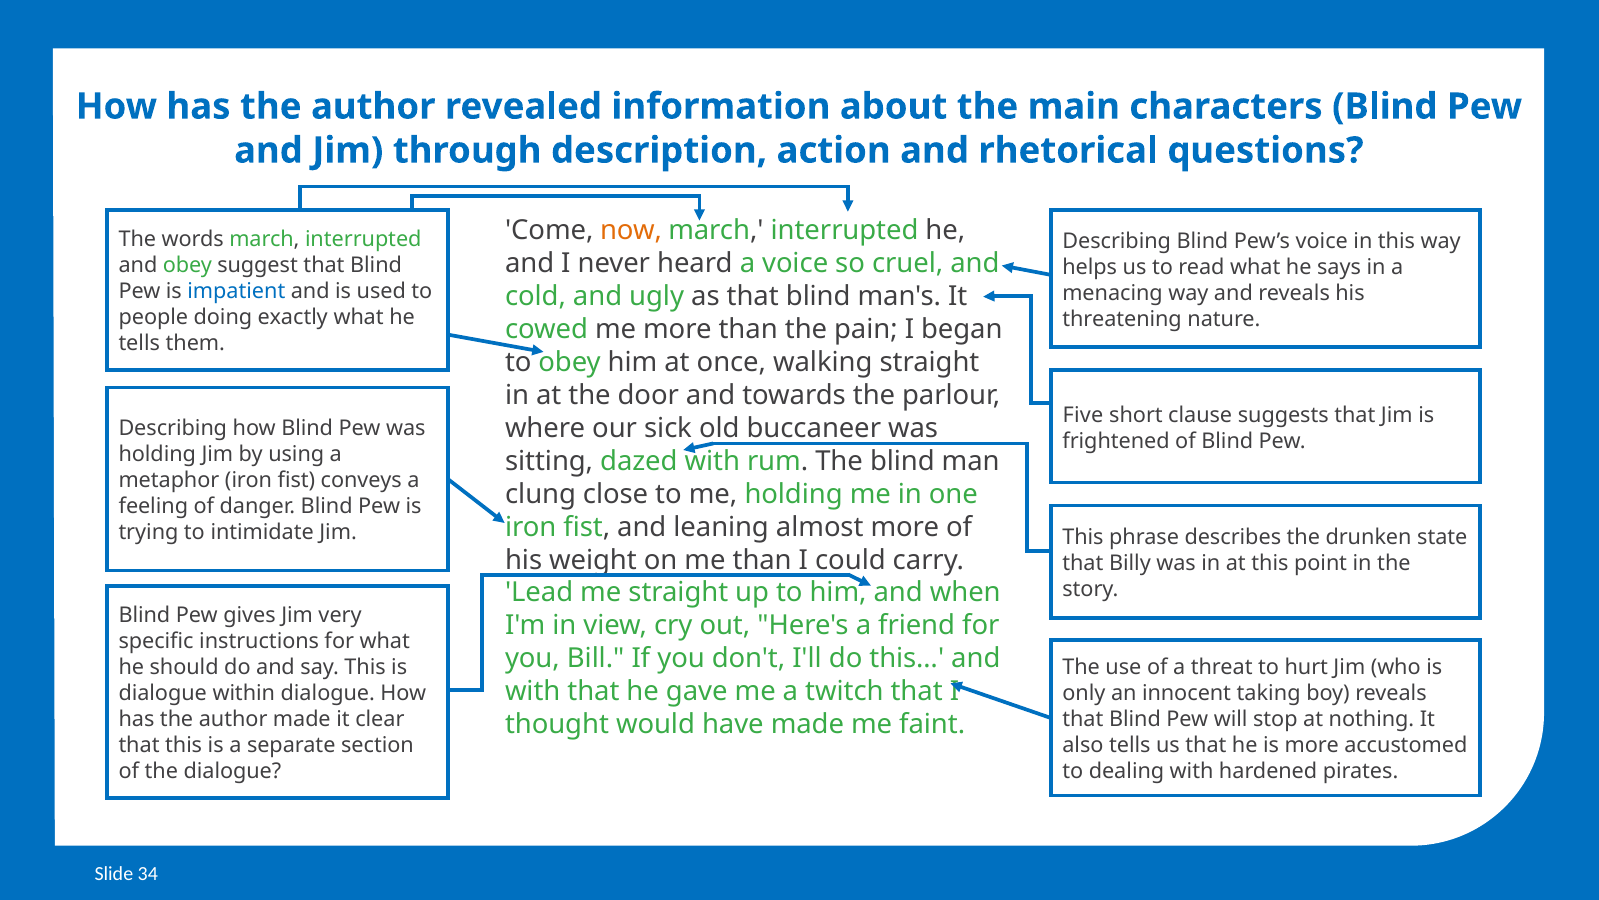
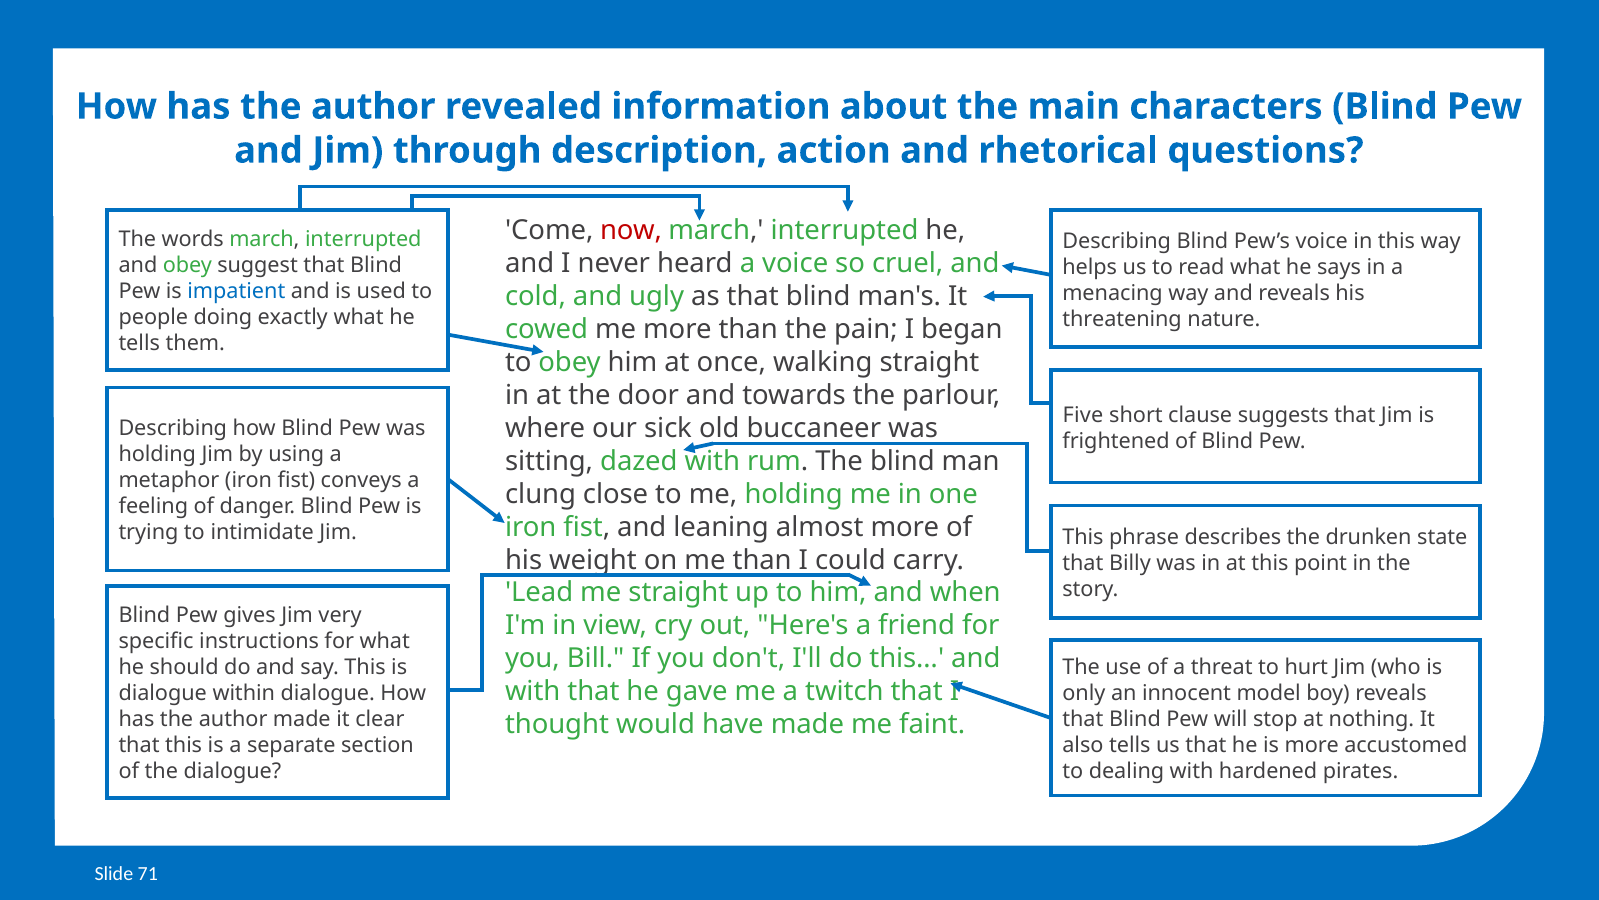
now colour: orange -> red (631, 230)
taking: taking -> model (1269, 693)
34: 34 -> 71 (148, 874)
